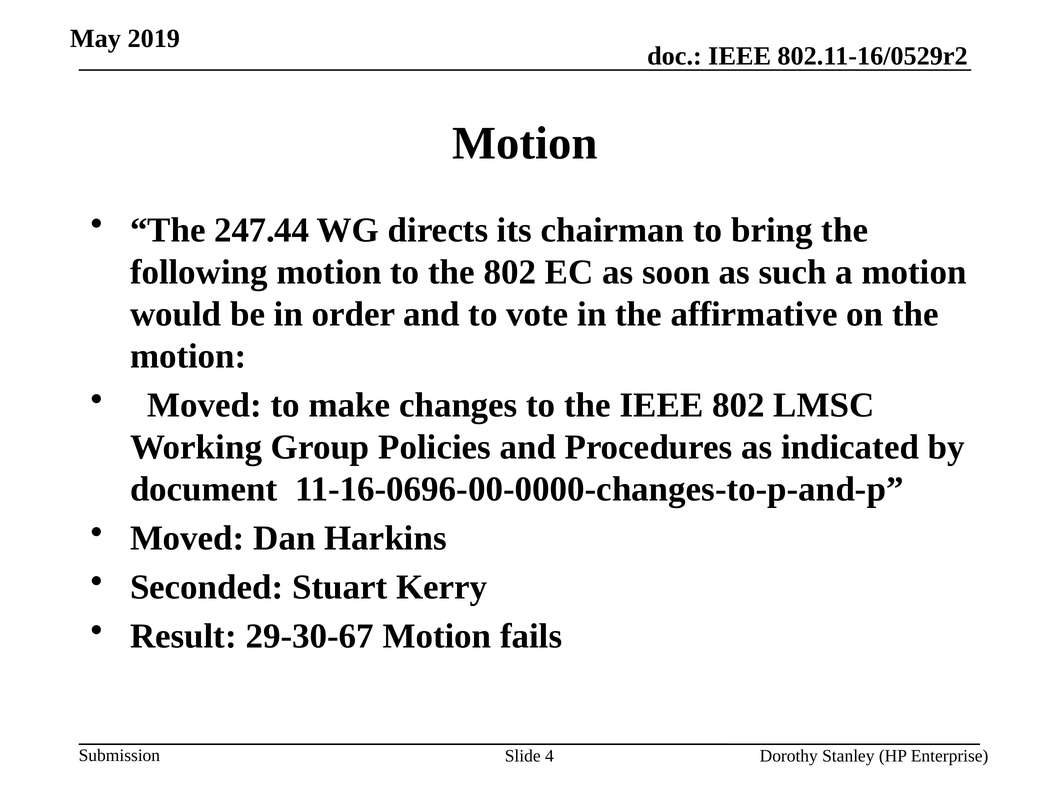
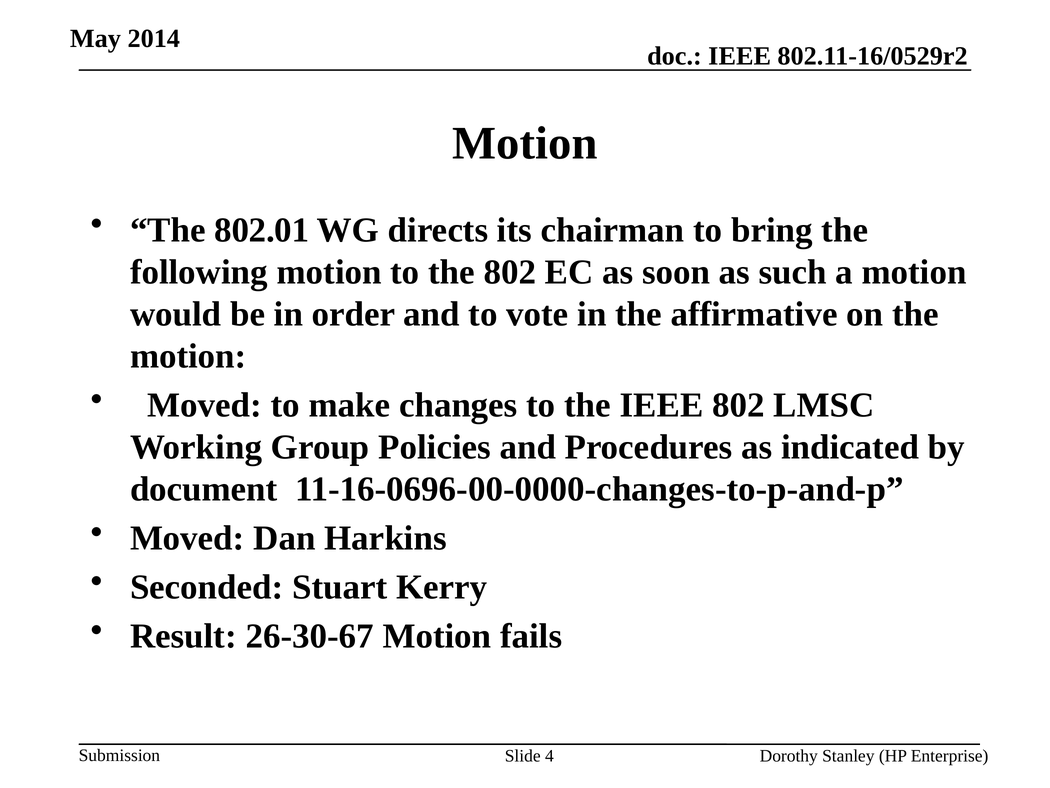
2019: 2019 -> 2014 (154, 39)
247.44: 247.44 -> 802.01 (262, 230)
29-30-67: 29-30-67 -> 26-30-67 (310, 636)
